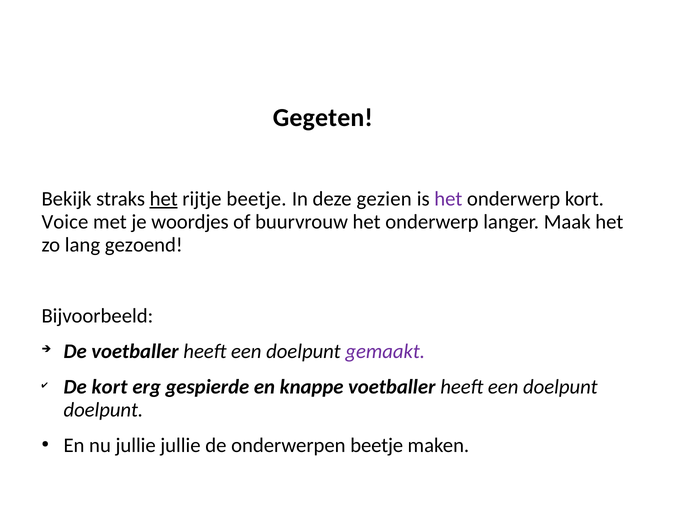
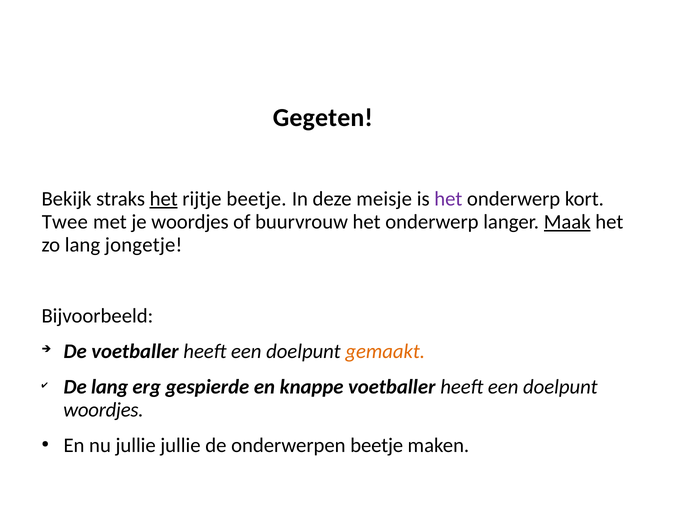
gezien: gezien -> meisje (384, 199)
Voice: Voice -> Twee (65, 222)
Maak underline: none -> present (567, 222)
gezoend: gezoend -> jongetje (144, 245)
gemaakt colour: purple -> orange (385, 351)
De kort: kort -> lang (110, 386)
doelpunt: doelpunt -> woordjes (103, 410)
